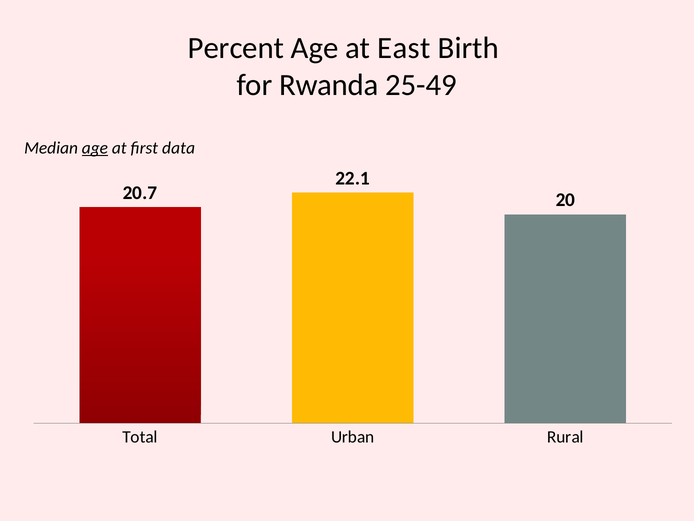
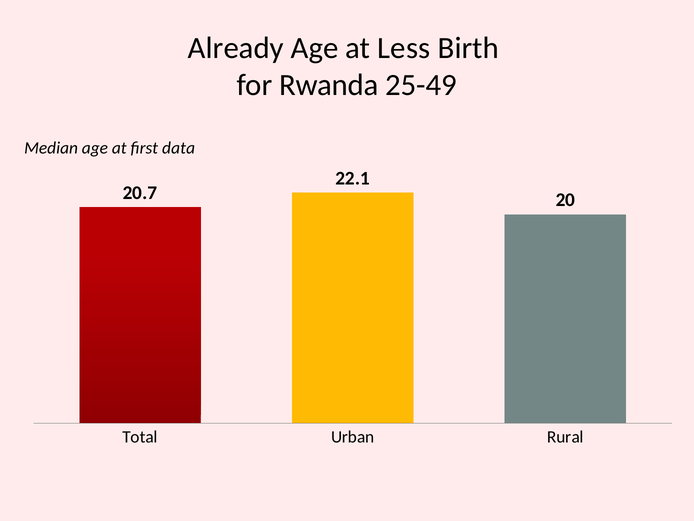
Percent: Percent -> Already (236, 48)
East: East -> Less (404, 48)
age underline: present -> none (95, 148)
